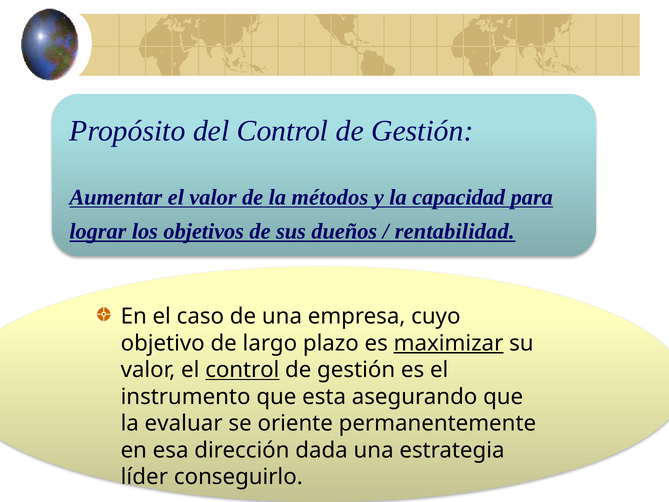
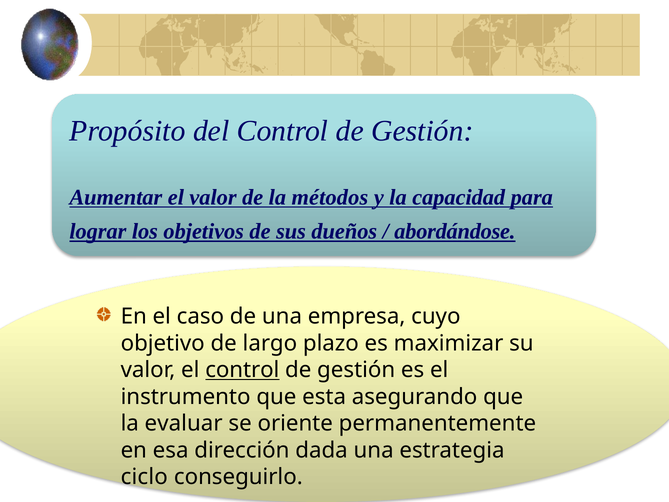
rentabilidad: rentabilidad -> abordándose (455, 231)
maximizar underline: present -> none (449, 343)
líder: líder -> ciclo (144, 477)
